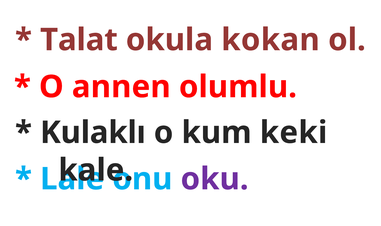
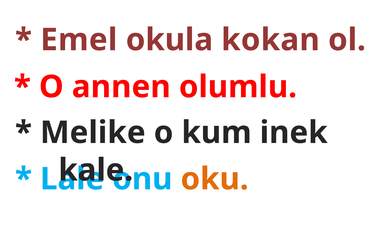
Talat: Talat -> Emel (79, 40)
Kulaklı: Kulaklı -> Melike (93, 132)
keki: keki -> inek (294, 132)
oku colour: purple -> orange (215, 179)
